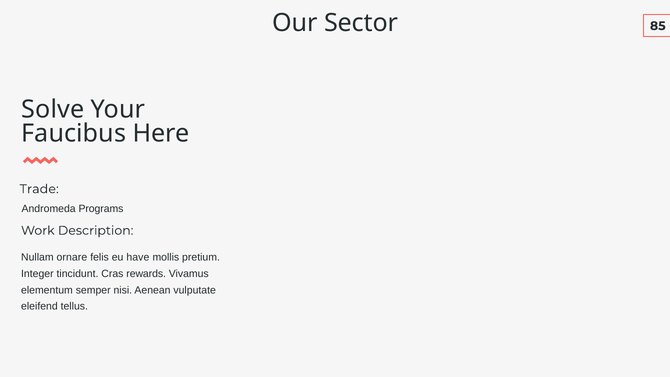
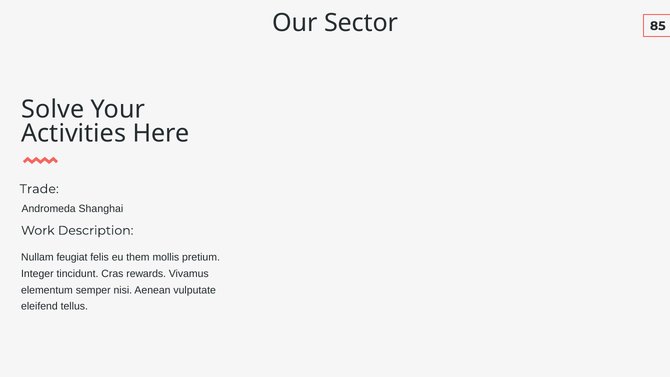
Faucibus: Faucibus -> Activities (74, 133)
Programs: Programs -> Shanghai (101, 209)
ornare: ornare -> feugiat (72, 257)
have: have -> them (138, 257)
